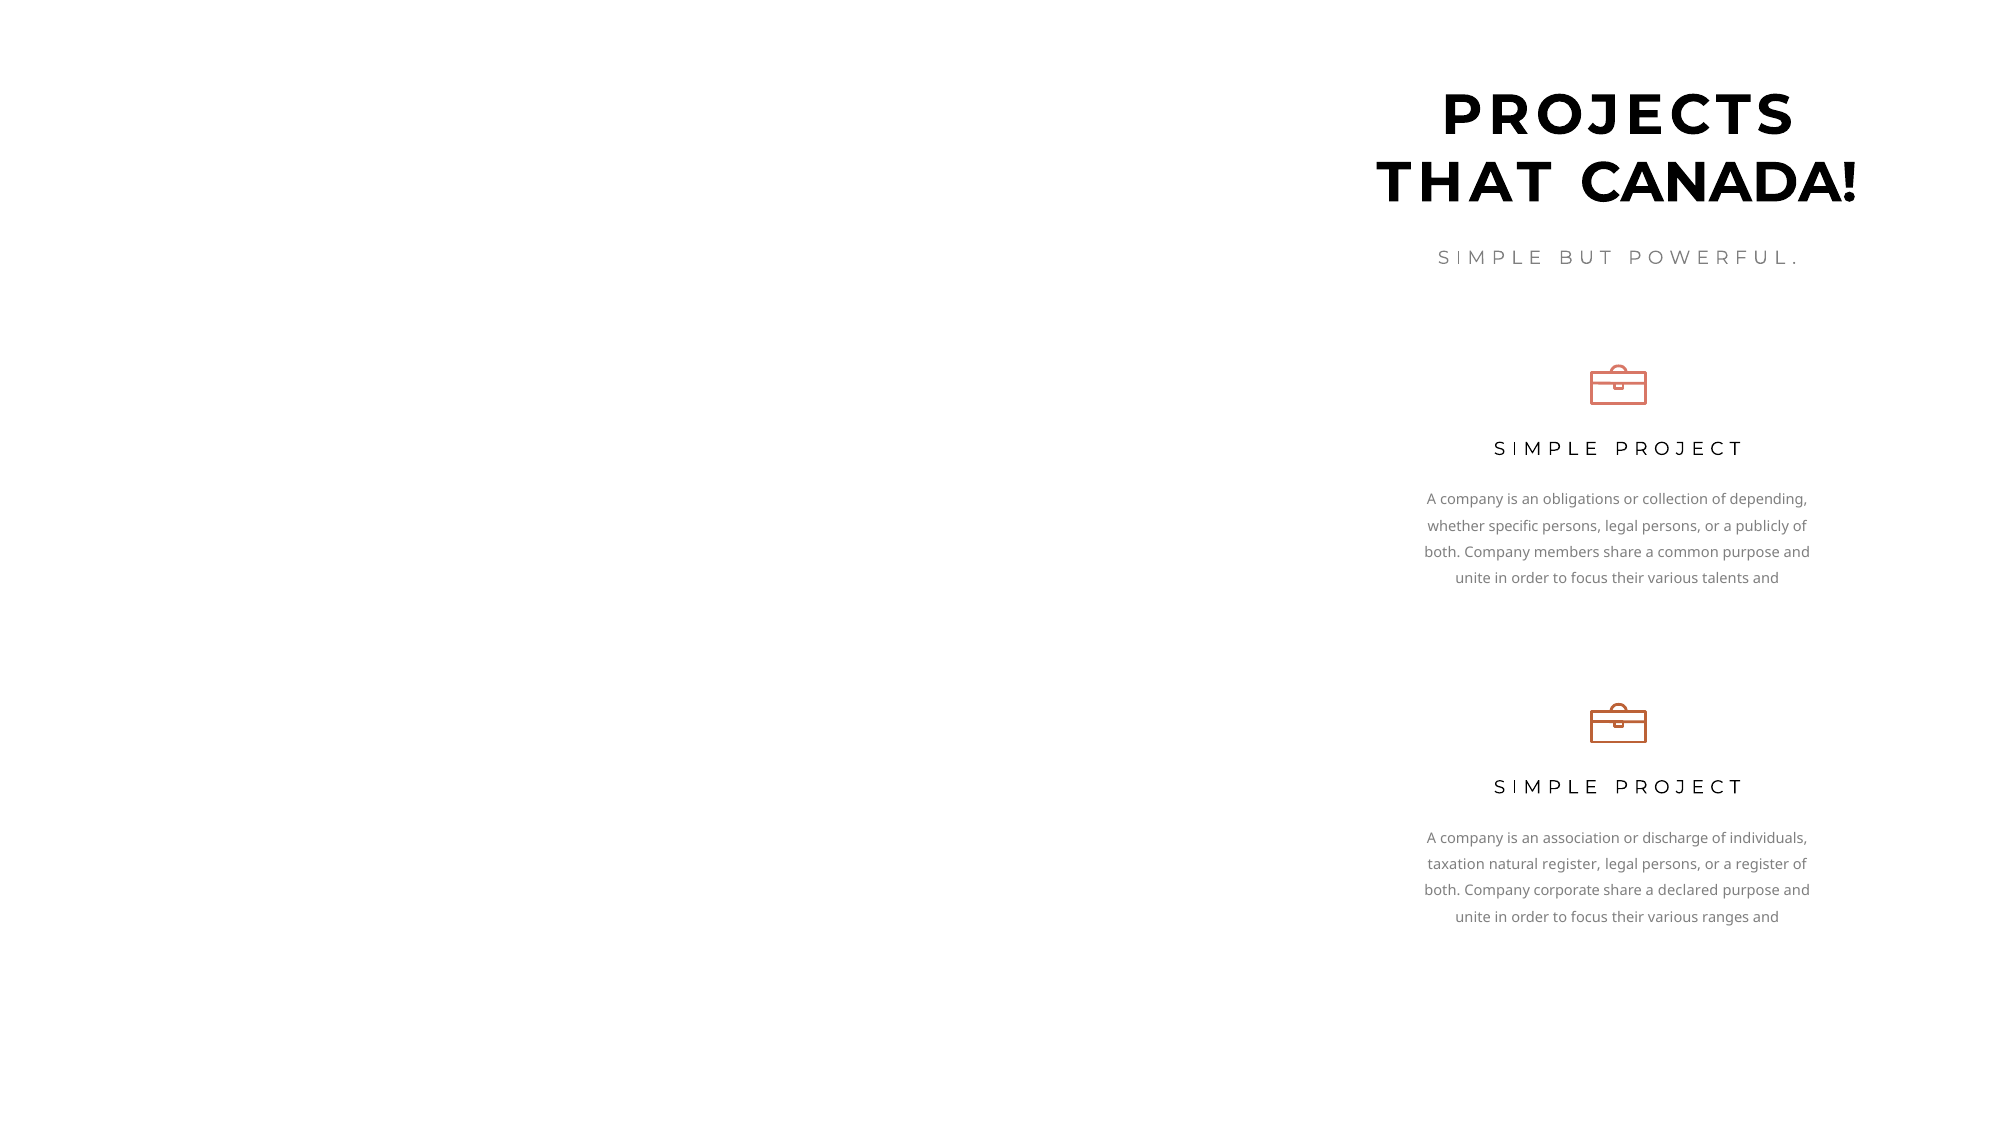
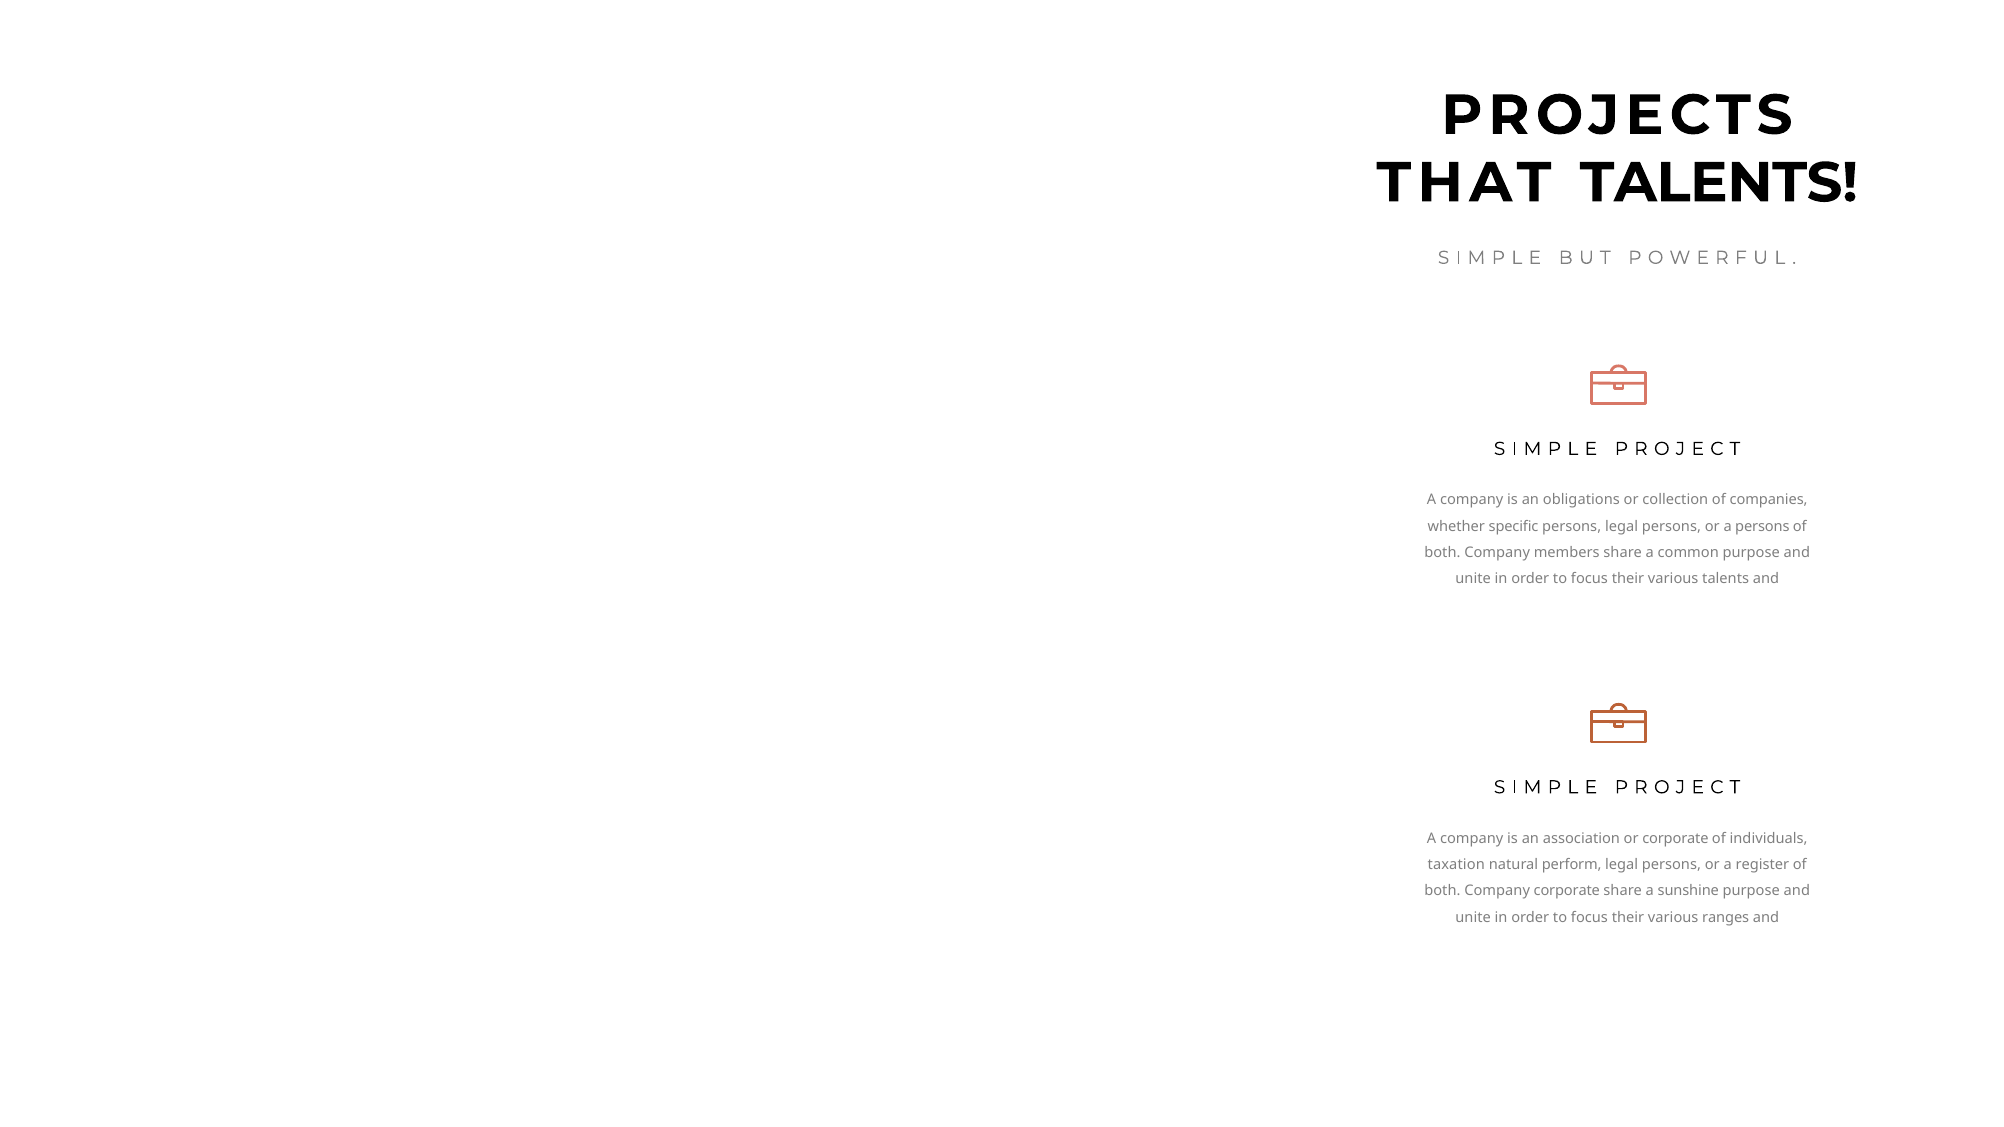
THAT CANADA: CANADA -> TALENTS (1719, 183)
depending: depending -> companies (1769, 500)
a publicly: publicly -> persons (1762, 526)
or discharge: discharge -> corporate (1675, 839)
natural register: register -> perform (1572, 865)
declared: declared -> sunshine (1688, 891)
